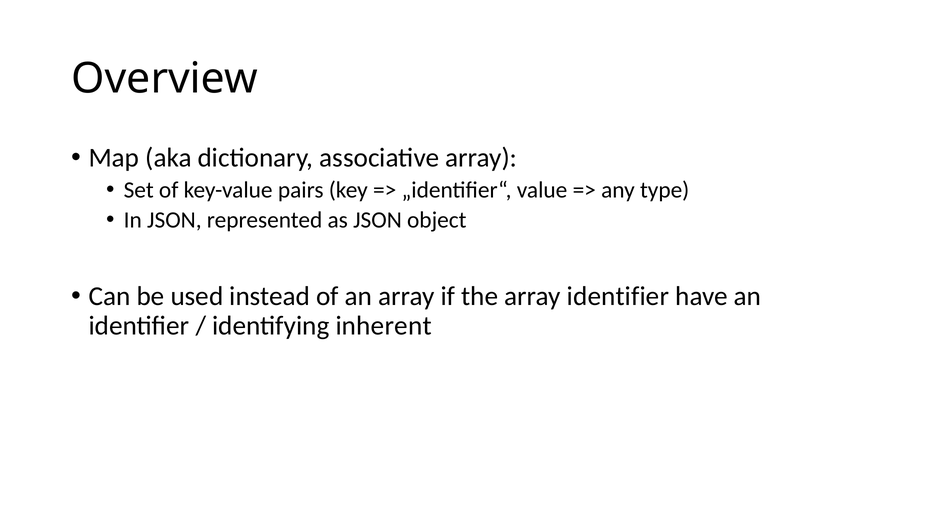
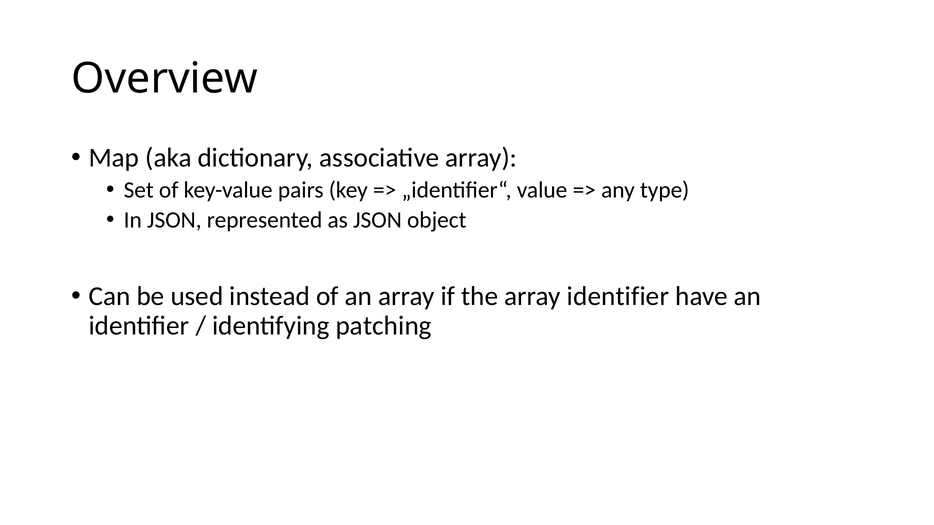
inherent: inherent -> patching (384, 326)
